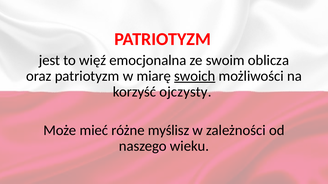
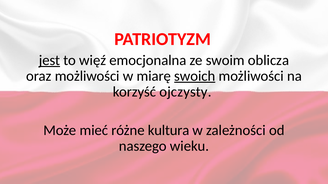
jest underline: none -> present (49, 60)
oraz patriotyzm: patriotyzm -> możliwości (87, 76)
myślisz: myślisz -> kultura (169, 131)
